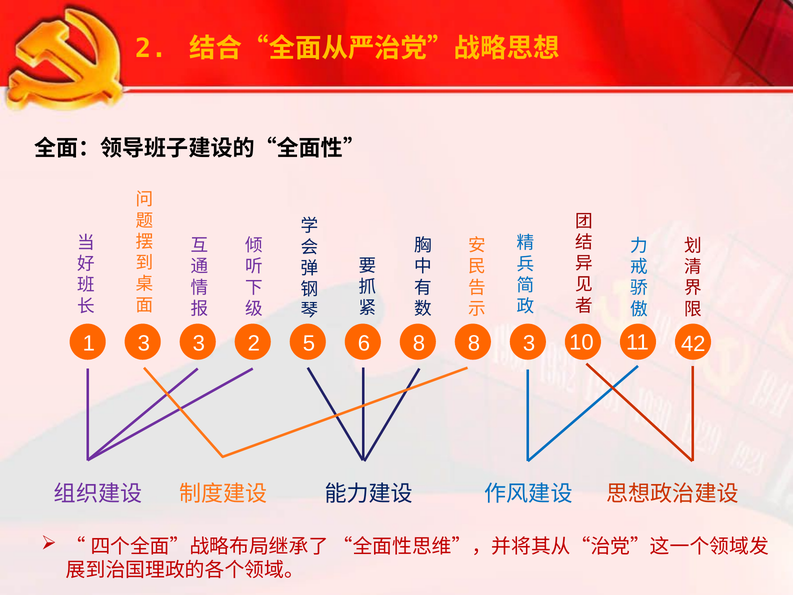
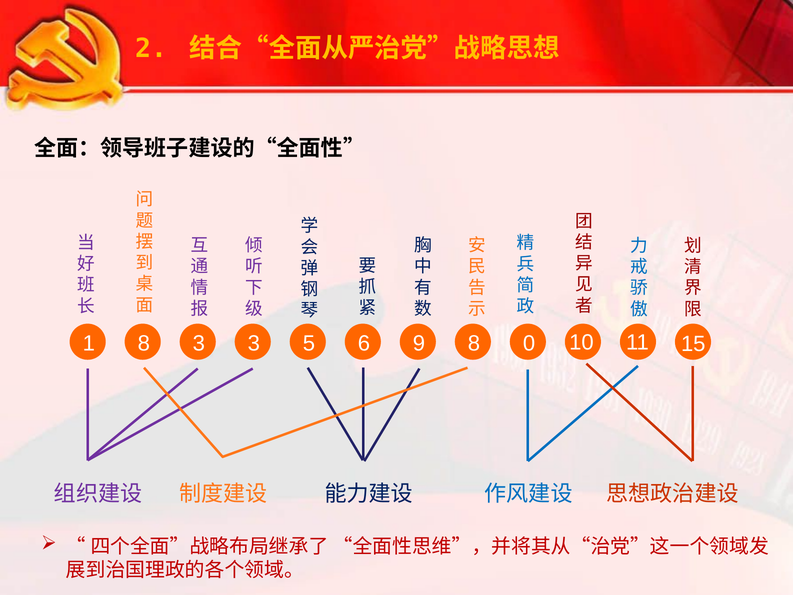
1 3: 3 -> 8 (144, 343)
3 2: 2 -> 3 (254, 343)
6 8: 8 -> 9 (419, 343)
8 3: 3 -> 0 (529, 343)
42: 42 -> 15 (693, 344)
